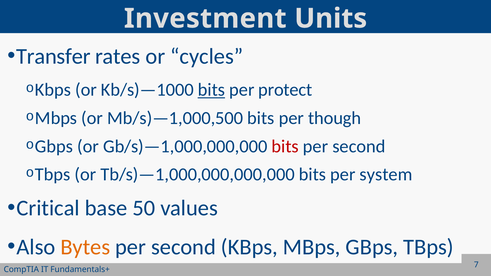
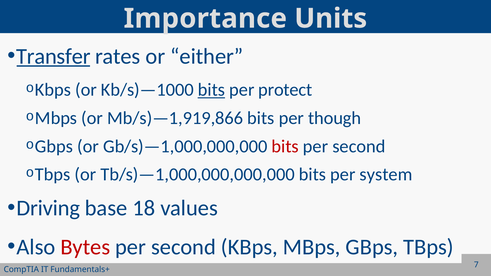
Investment: Investment -> Importance (205, 18)
Transfer underline: none -> present (53, 56)
cycles: cycles -> either (207, 56)
Mb/s)—1,000,500: Mb/s)—1,000,500 -> Mb/s)—1,919,866 (175, 118)
Critical: Critical -> Driving (48, 208)
50: 50 -> 18 (144, 208)
Bytes colour: orange -> red (85, 247)
